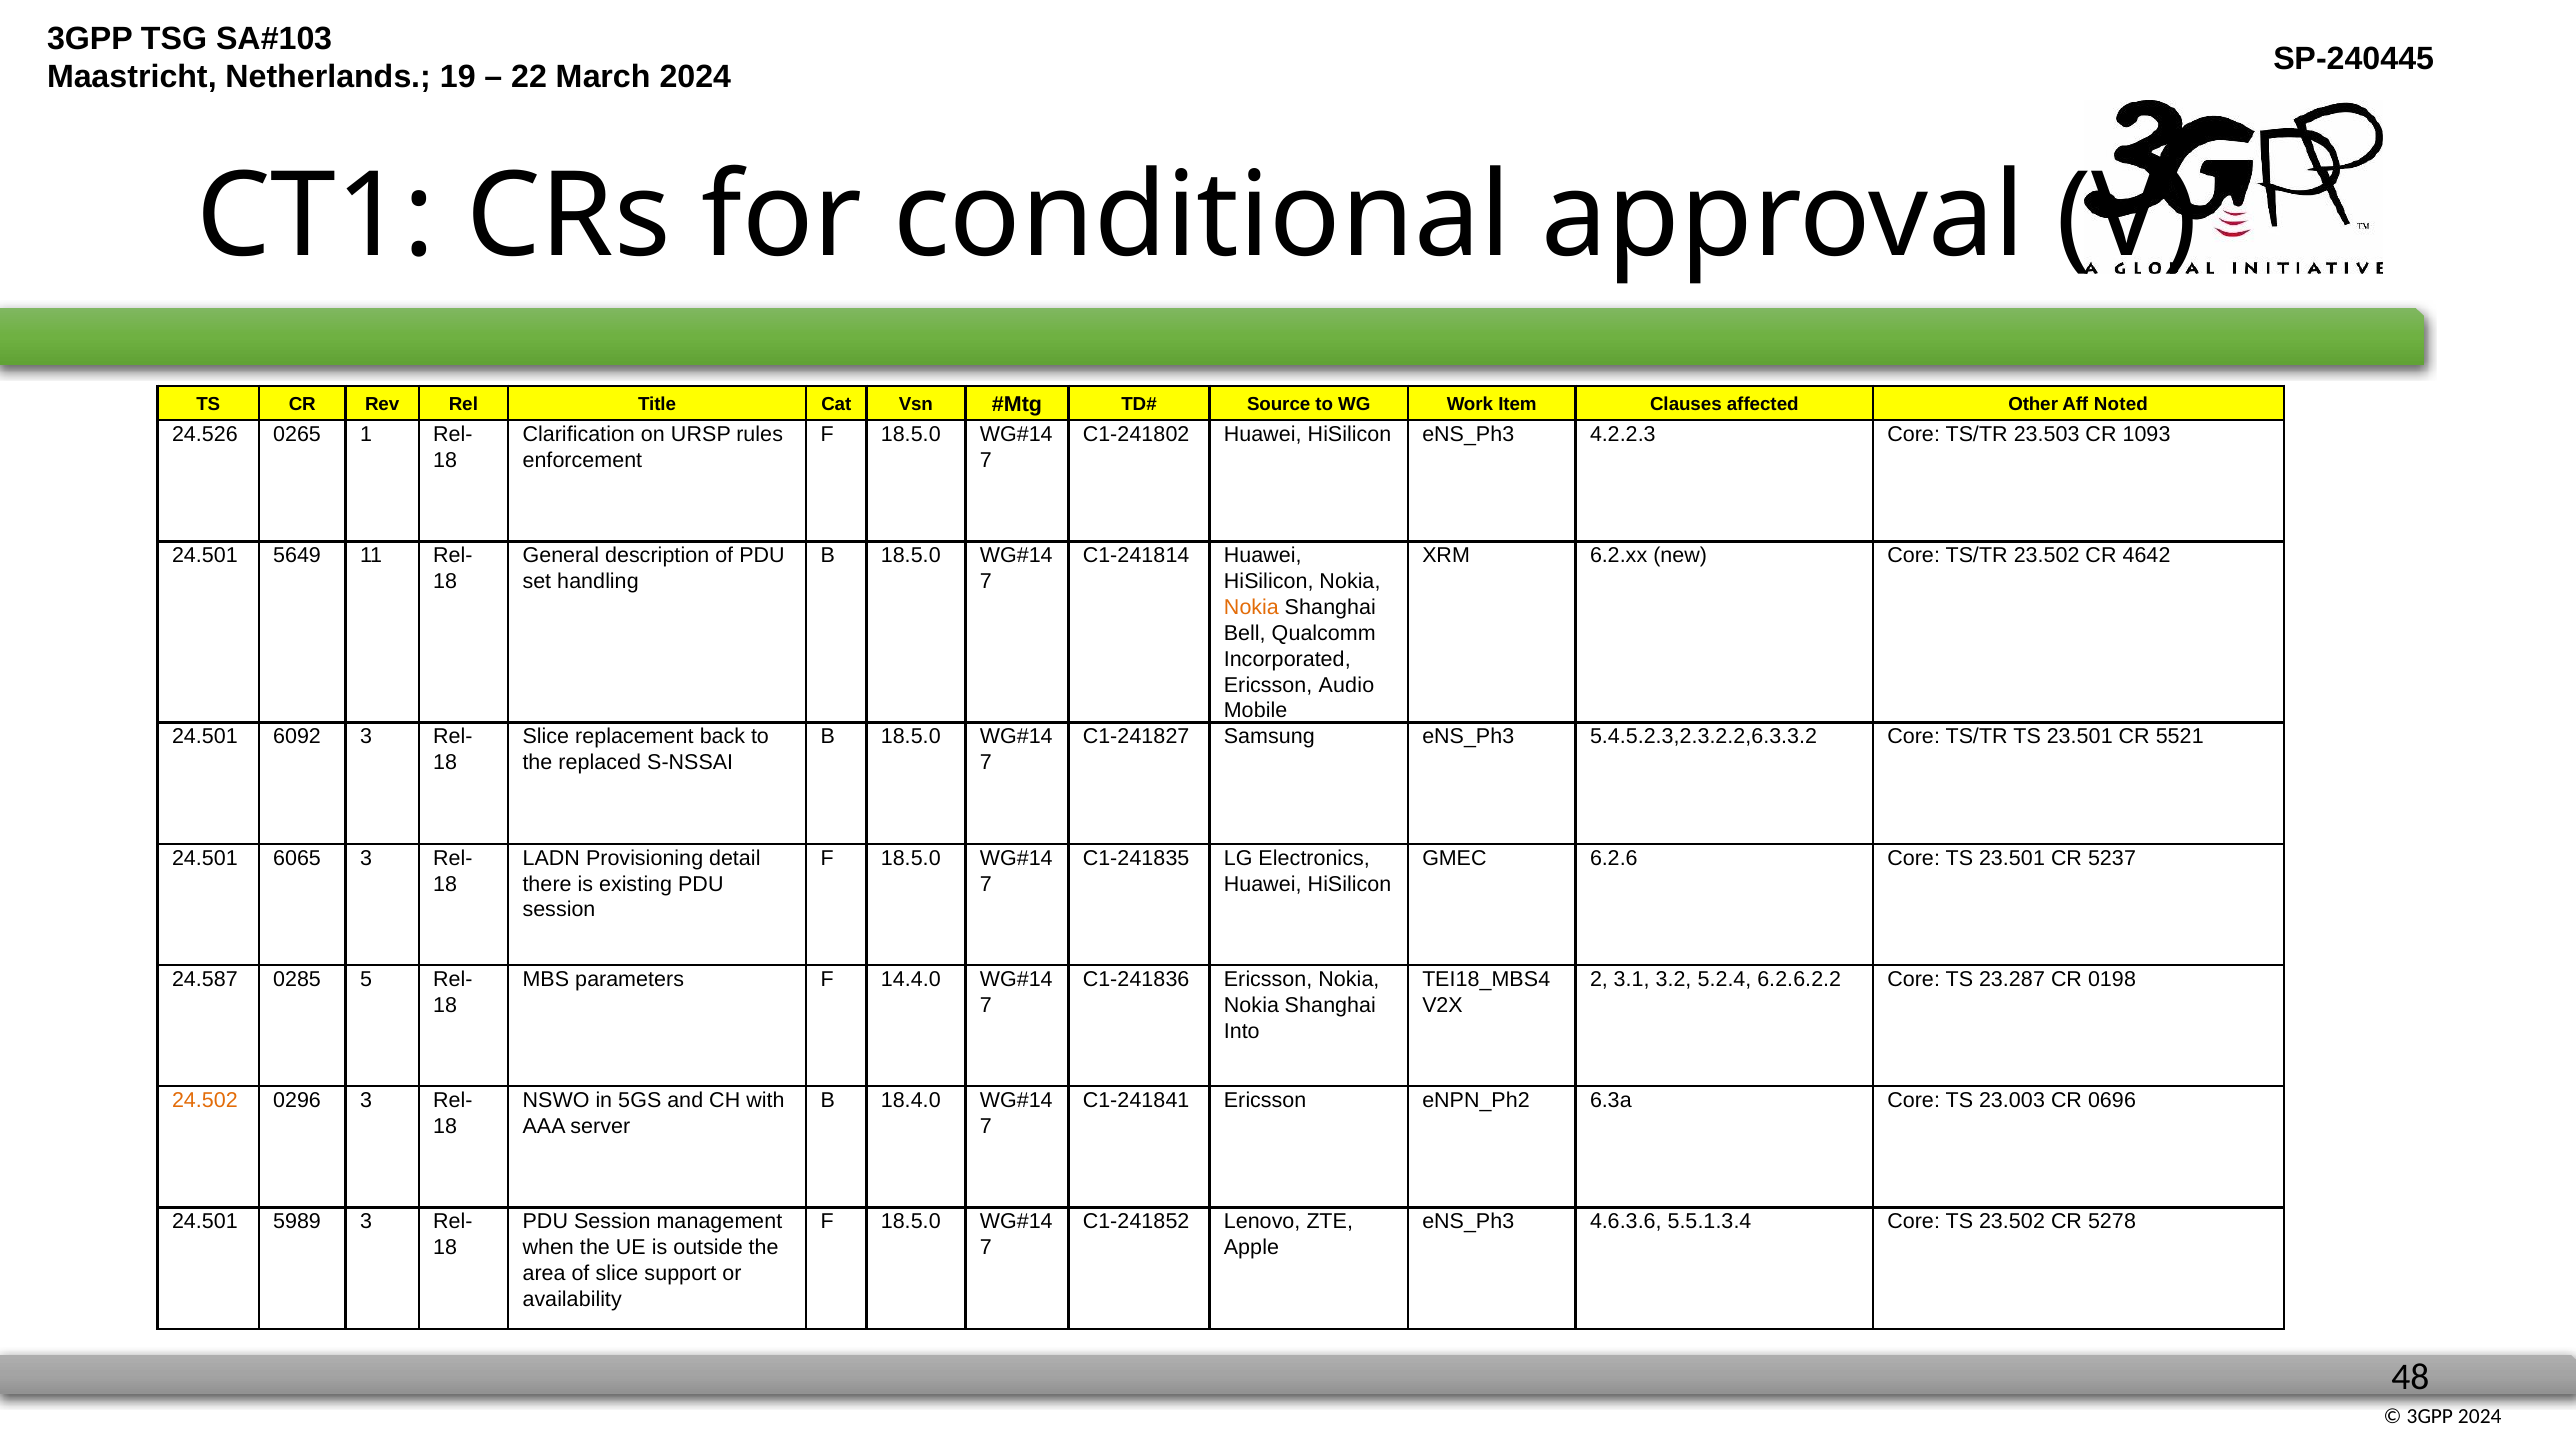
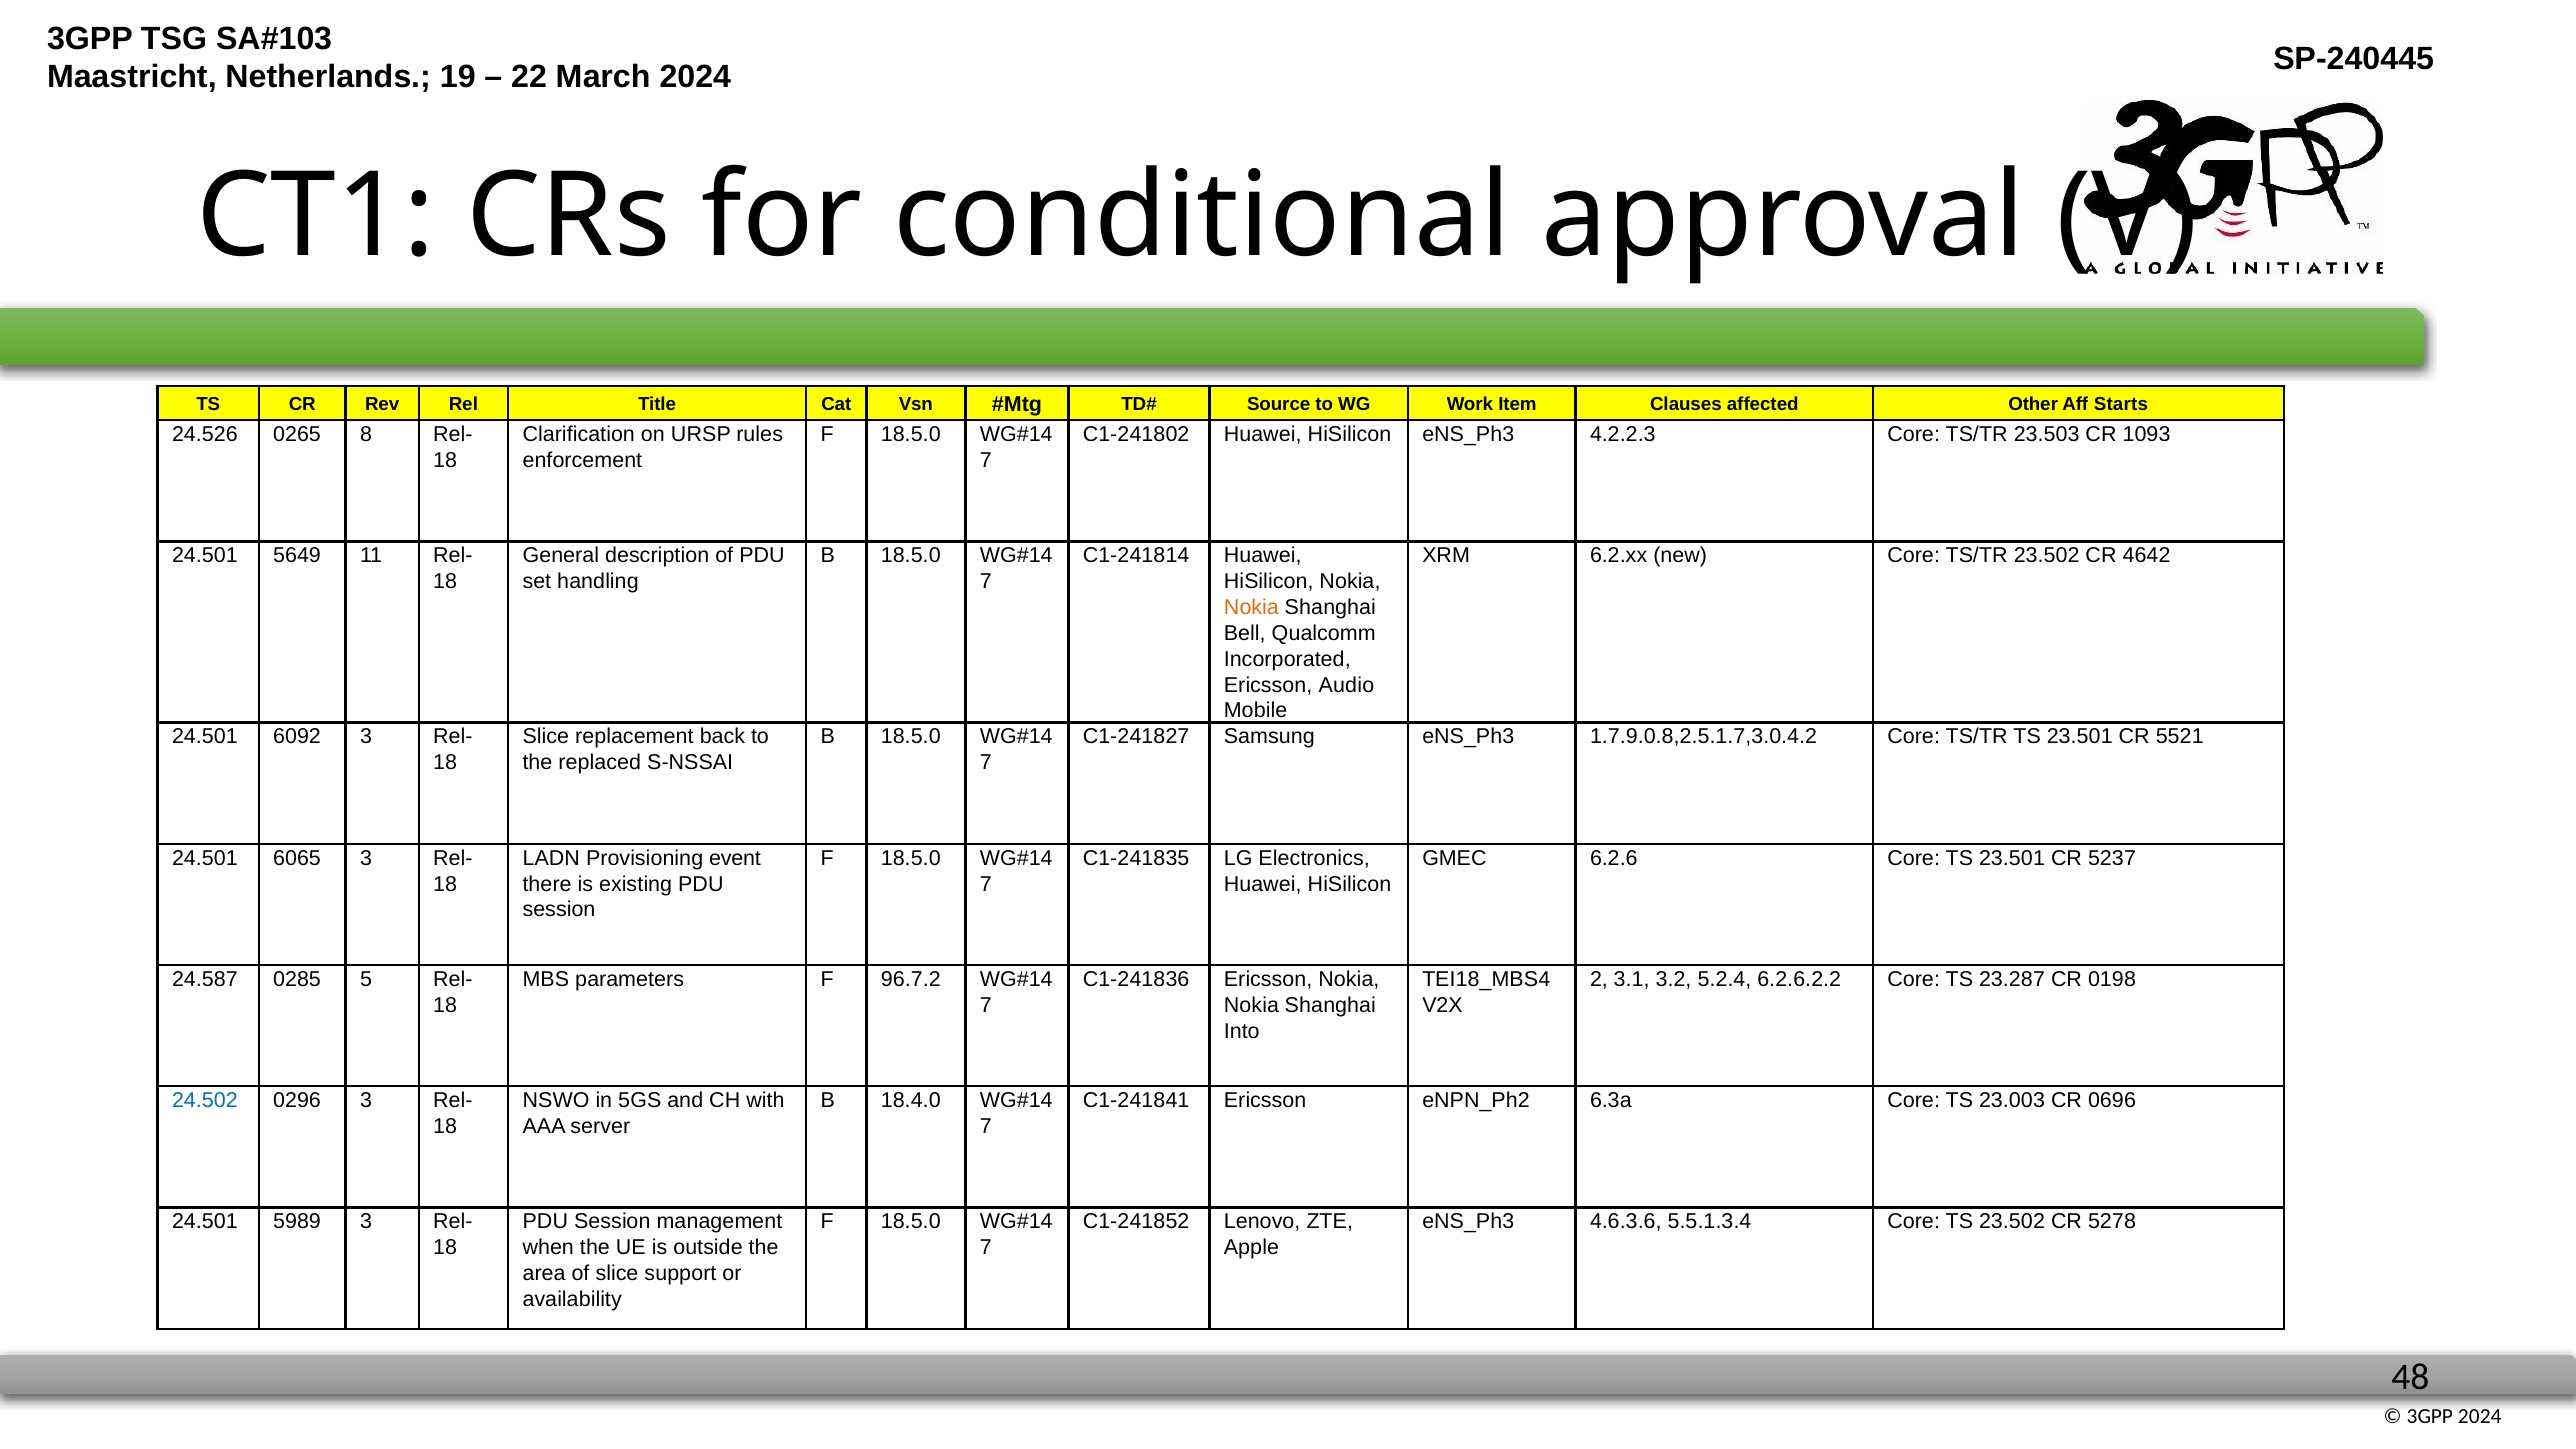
Noted: Noted -> Starts (2121, 404)
1: 1 -> 8 (366, 434)
5.4.5.2.3,2.3.2.2,6.3.3.2: 5.4.5.2.3,2.3.2.2,6.3.3.2 -> 1.7.9.0.8,2.5.1.7,3.0.4.2 (1704, 737)
detail: detail -> event (735, 858)
14.4.0: 14.4.0 -> 96.7.2 (911, 979)
24.502 colour: orange -> blue (205, 1101)
